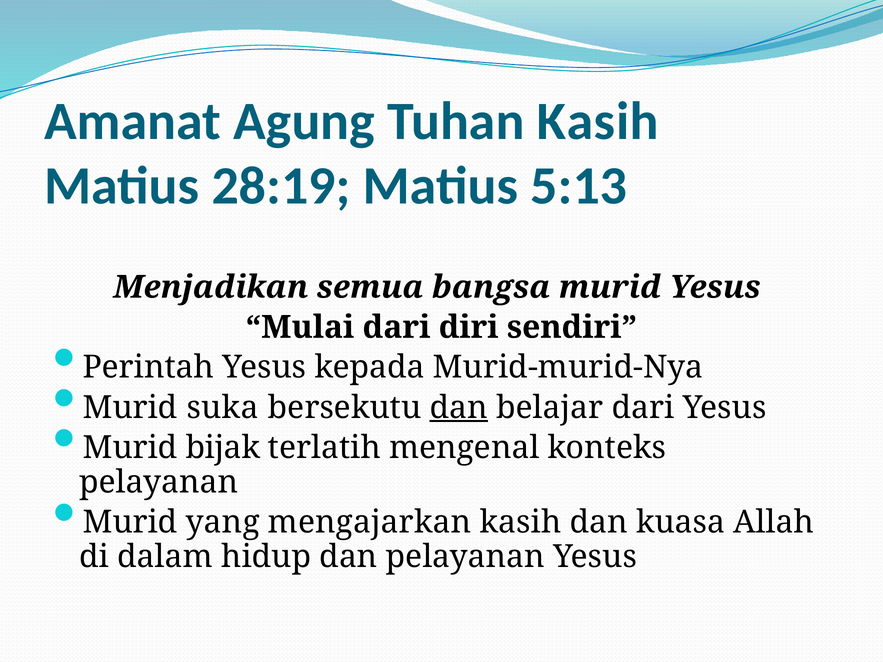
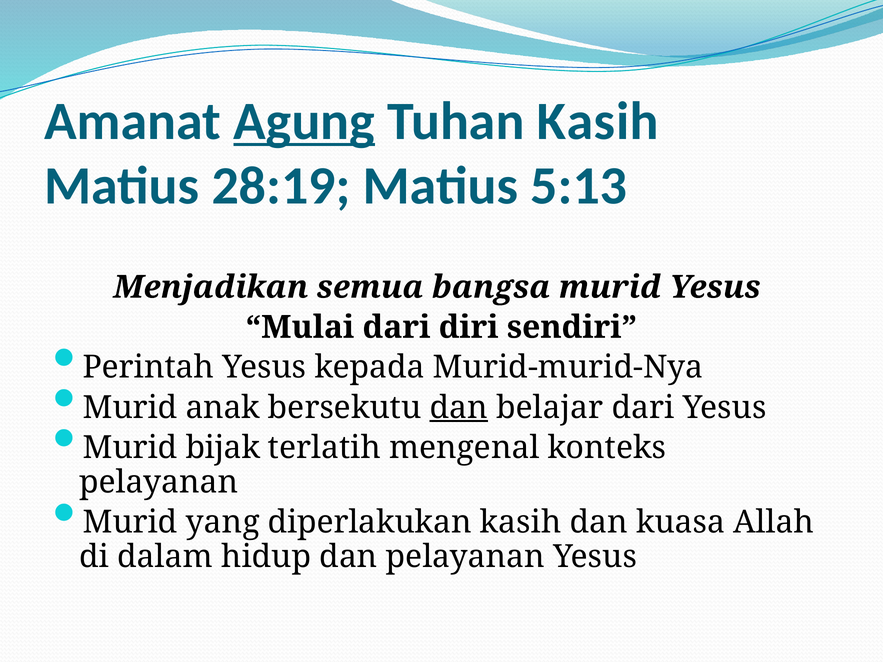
Agung underline: none -> present (304, 121)
suka: suka -> anak (223, 408)
mengajarkan: mengajarkan -> diperlakukan (370, 522)
